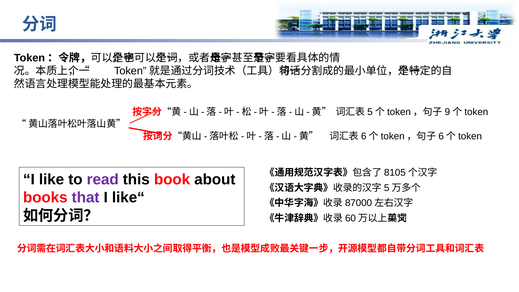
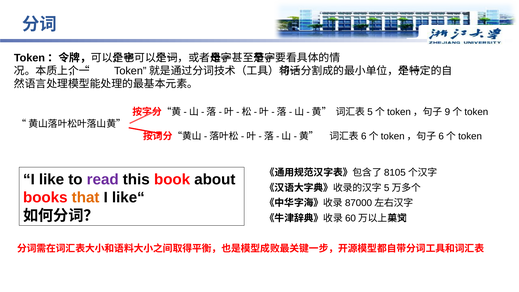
that colour: purple -> orange (86, 197)
